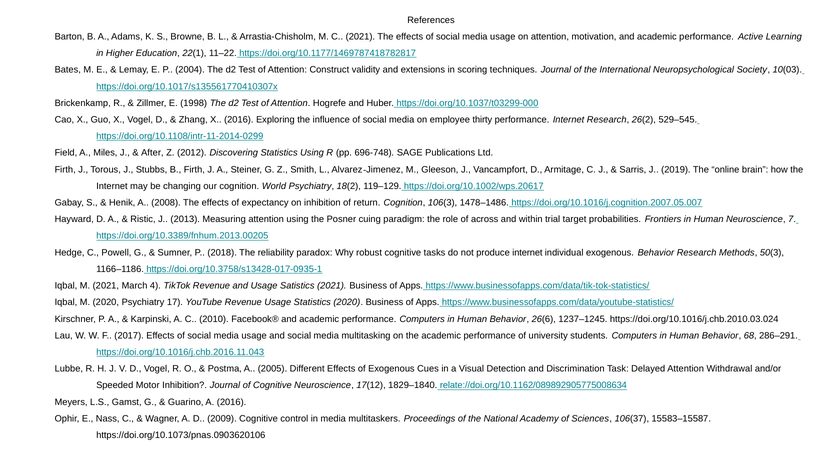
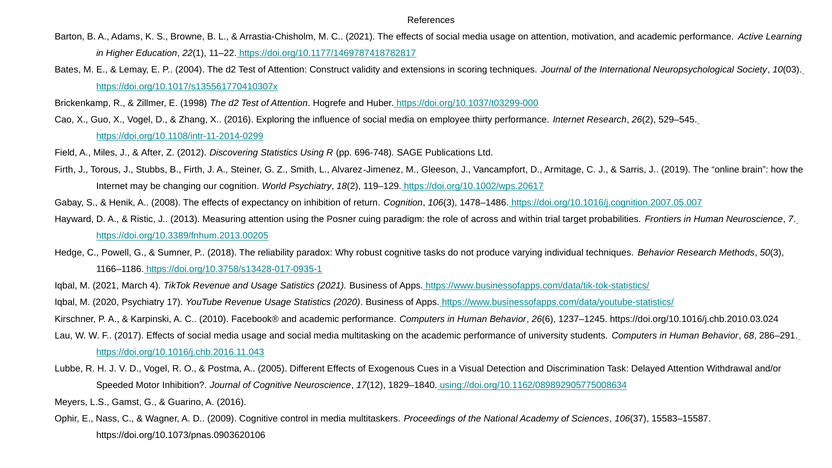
produce internet: internet -> varying (527, 253)
individual exogenous: exogenous -> techniques (610, 253)
relate://doi.org/10.1162/089892905775008634: relate://doi.org/10.1162/089892905775008634 -> using://doi.org/10.1162/089892905775008634 (533, 385)
